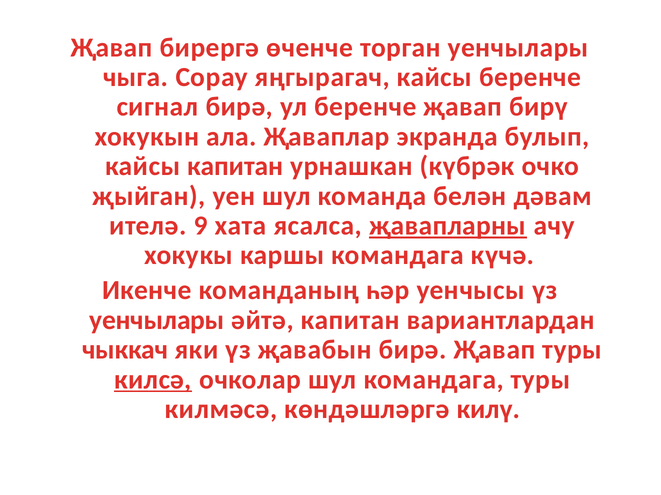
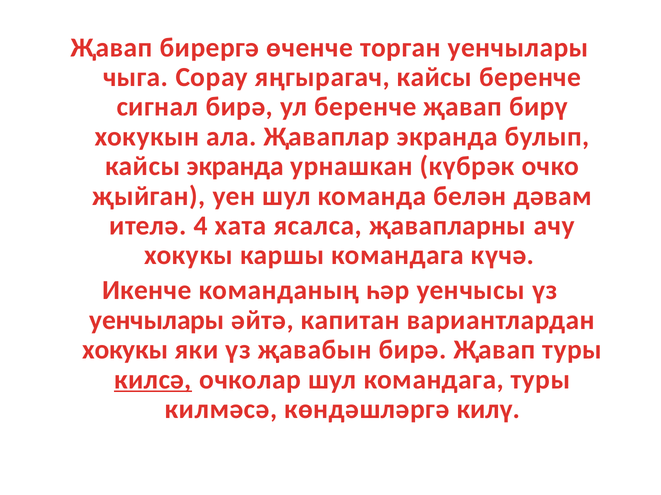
кайсы капитан: капитан -> экранда (235, 167)
9: 9 -> 4 (201, 226)
җавапларны underline: present -> none (448, 226)
чыккач: чыккач -> хокукы (125, 350)
